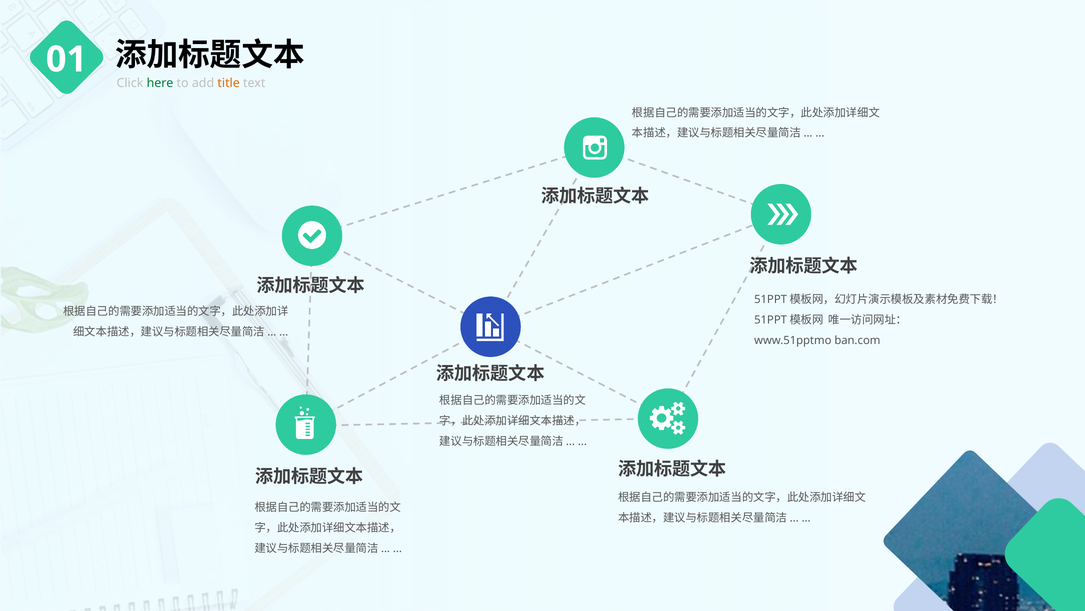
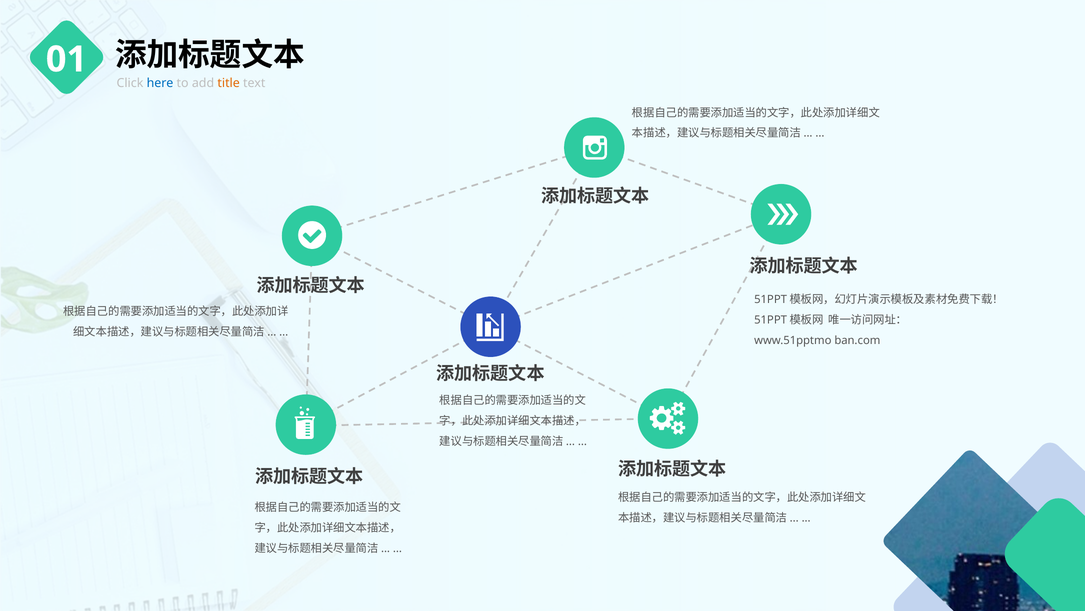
here colour: green -> blue (160, 83)
